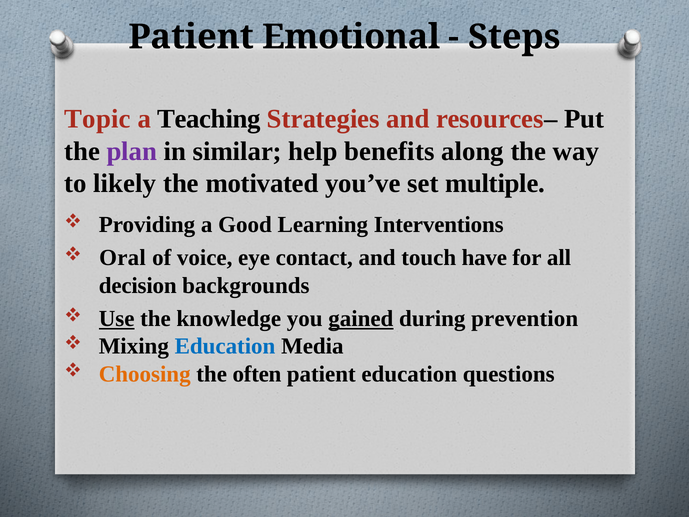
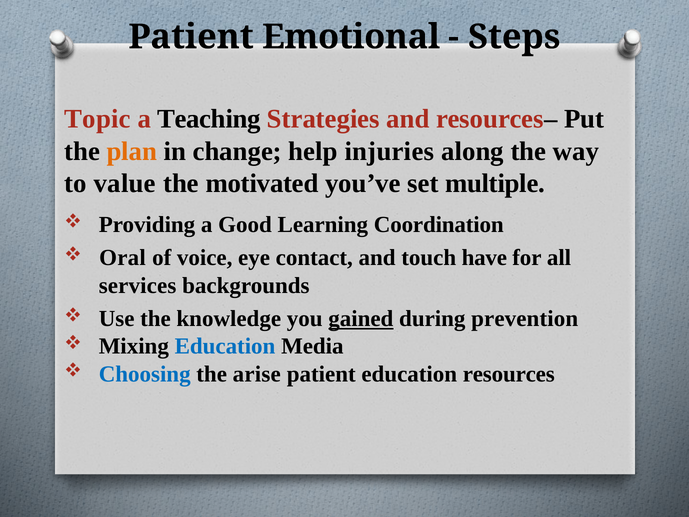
plan colour: purple -> orange (132, 151)
similar: similar -> change (237, 151)
benefits: benefits -> injuries (389, 151)
likely: likely -> value (125, 183)
Interventions: Interventions -> Coordination (439, 224)
decision: decision -> services (138, 285)
Use underline: present -> none (117, 319)
Choosing colour: orange -> blue (145, 374)
often: often -> arise (257, 374)
questions: questions -> resources (509, 374)
